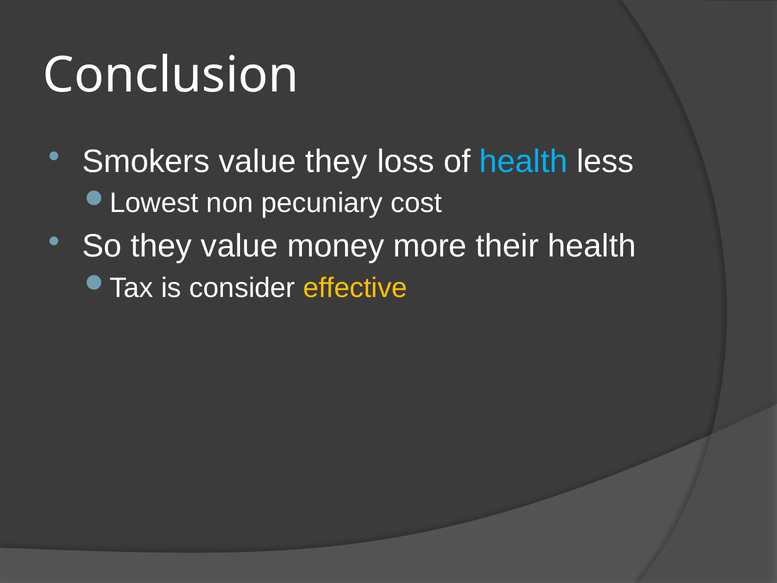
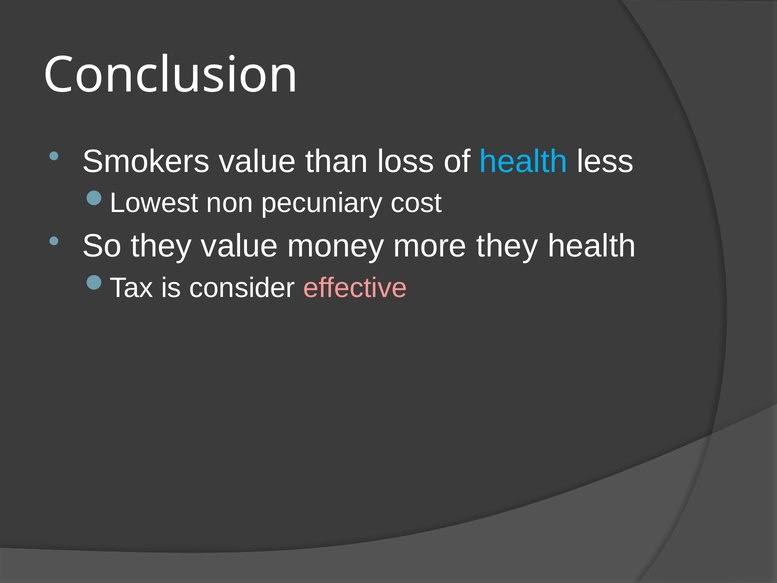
value they: they -> than (337, 161)
more their: their -> they (507, 246)
effective colour: yellow -> pink (355, 288)
